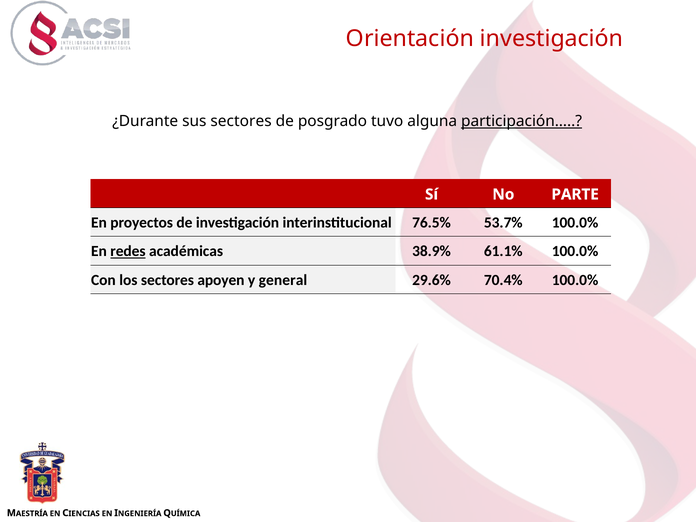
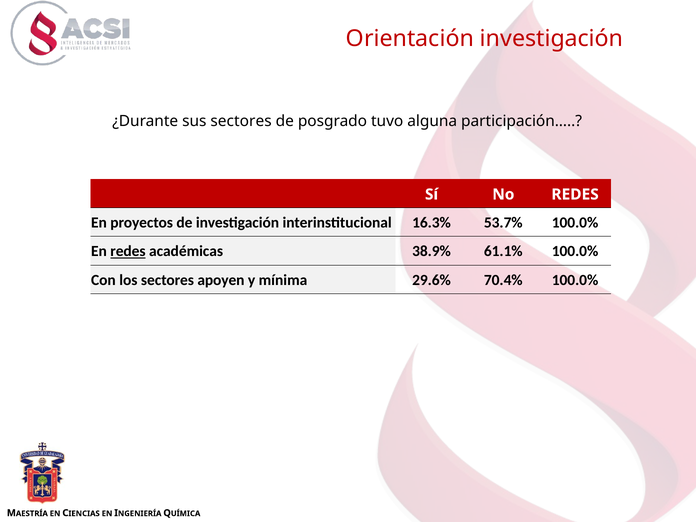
participación… underline: present -> none (522, 121)
No PARTE: PARTE -> REDES (575, 194)
76.5%: 76.5% -> 16.3% (432, 222)
general: general -> mínima (283, 280)
